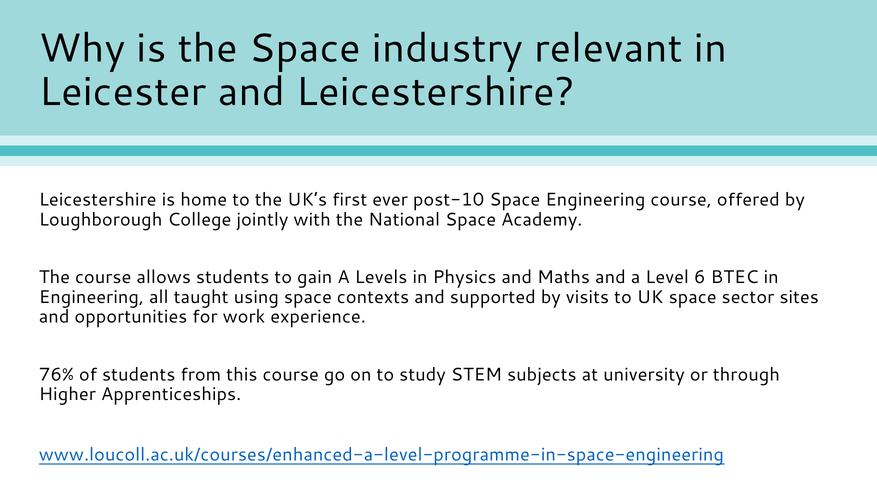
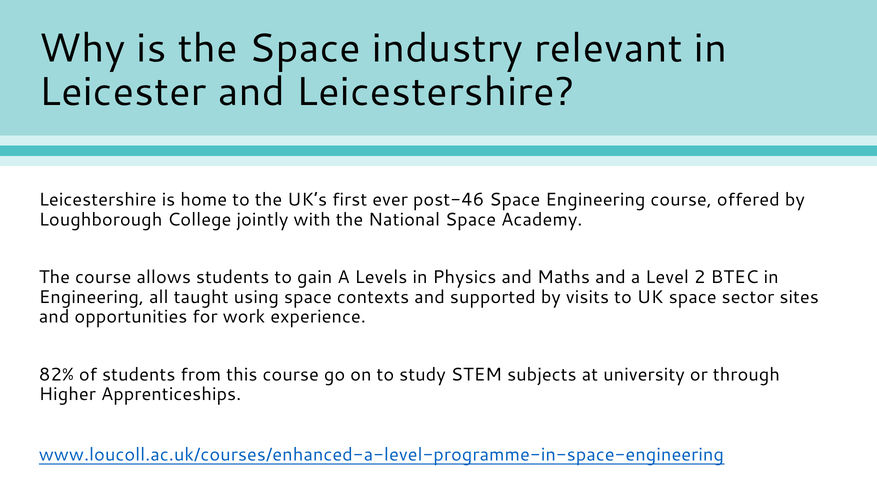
post-10: post-10 -> post-46 (449, 199)
6: 6 -> 2 (700, 277)
76%: 76% -> 82% (56, 374)
